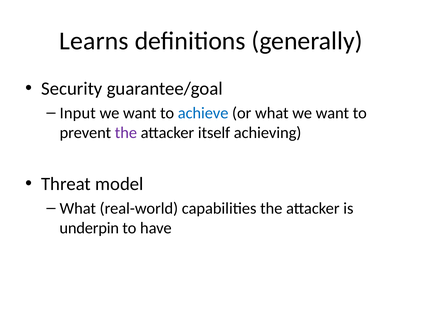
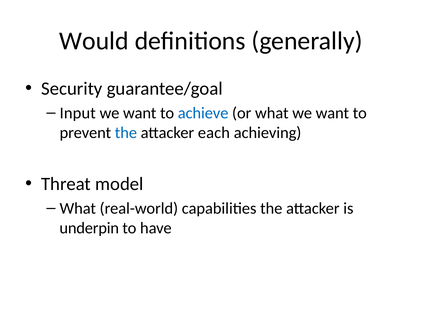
Learns: Learns -> Would (94, 41)
the colour: purple -> blue (126, 132)
itself: itself -> each (214, 132)
